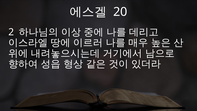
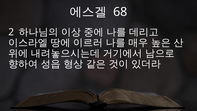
20: 20 -> 68 (120, 12)
